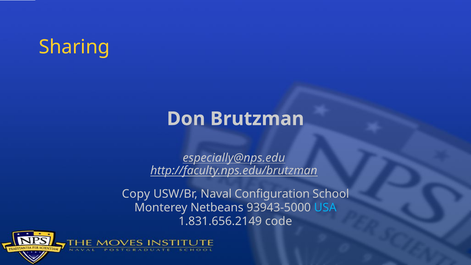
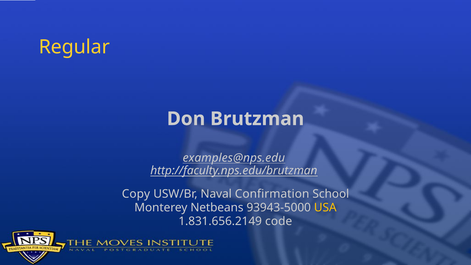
Sharing: Sharing -> Regular (74, 47)
especially@nps.edu: especially@nps.edu -> examples@nps.edu (234, 158)
Configuration: Configuration -> Confirmation (272, 194)
USA colour: light blue -> yellow (325, 208)
